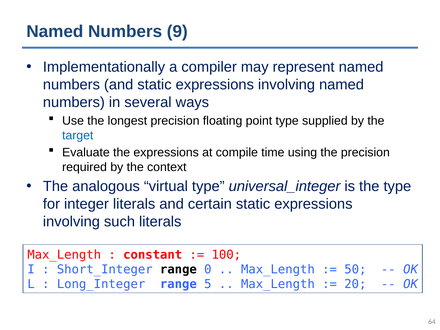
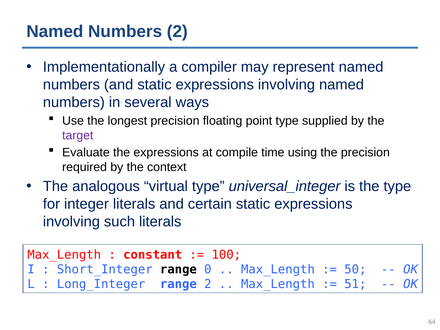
Numbers 9: 9 -> 2 (177, 32)
target colour: blue -> purple (78, 135)
range 5: 5 -> 2 (208, 284)
20: 20 -> 51 (355, 284)
